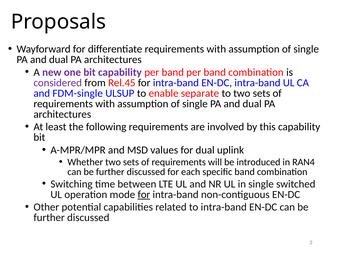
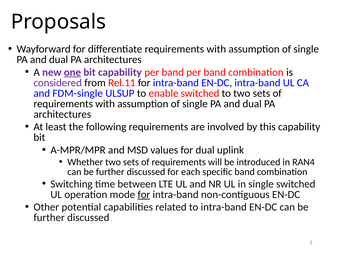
one underline: none -> present (72, 72)
Rel.45: Rel.45 -> Rel.11 (122, 83)
enable separate: separate -> switched (200, 93)
